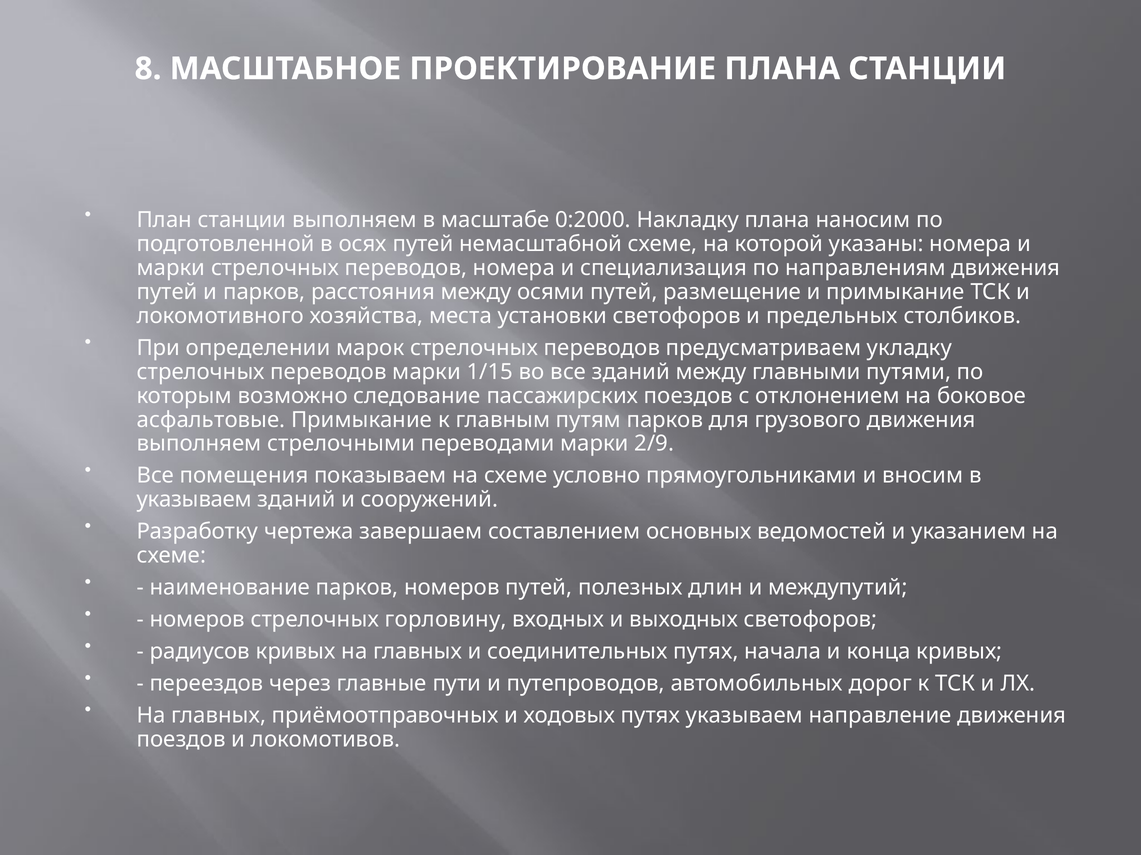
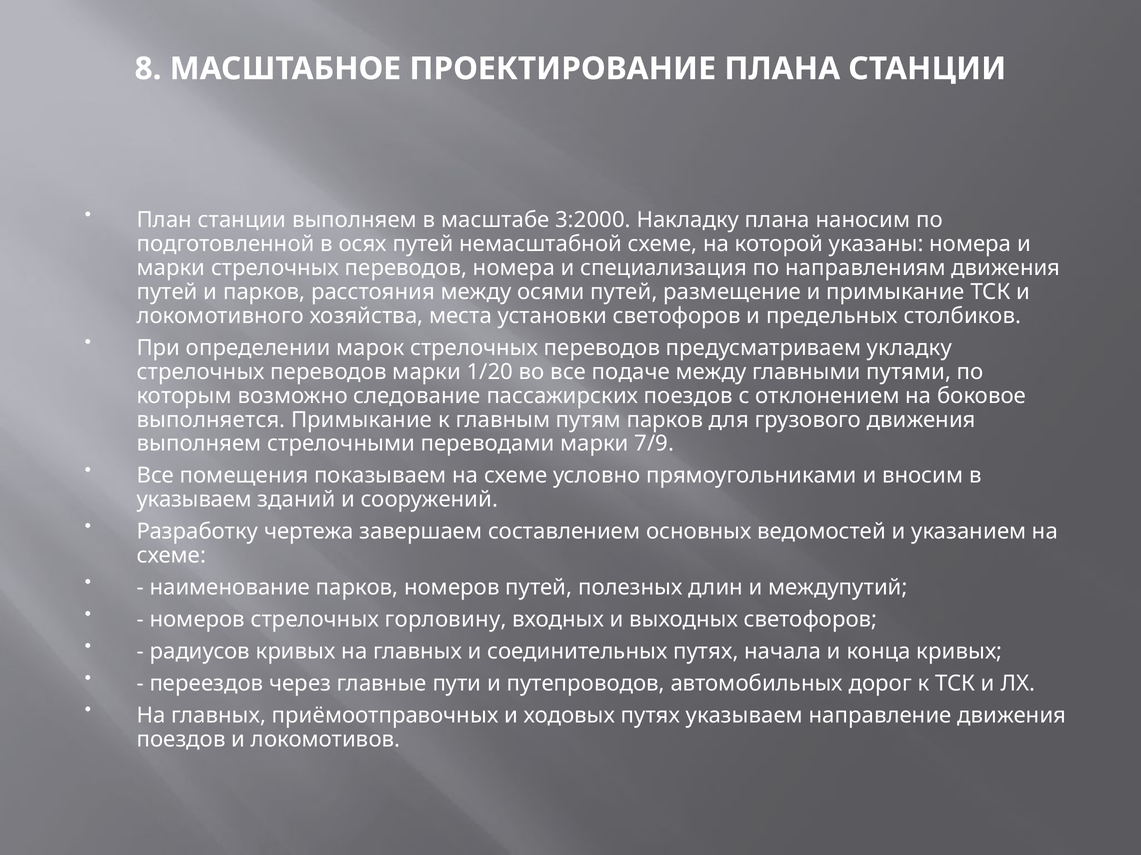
0:2000: 0:2000 -> 3:2000 (593, 220)
1/15: 1/15 -> 1/20 (490, 372)
все зданий: зданий -> подаче (631, 372)
асфальтовые: асфальтовые -> выполняется (211, 420)
2/9: 2/9 -> 7/9 (654, 444)
